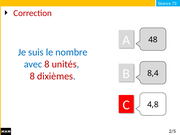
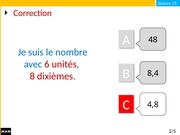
avec 8: 8 -> 6 (47, 64)
